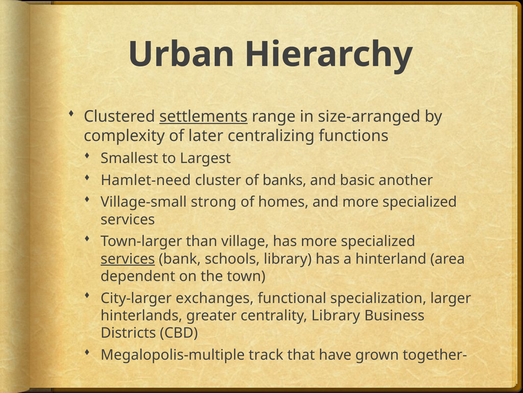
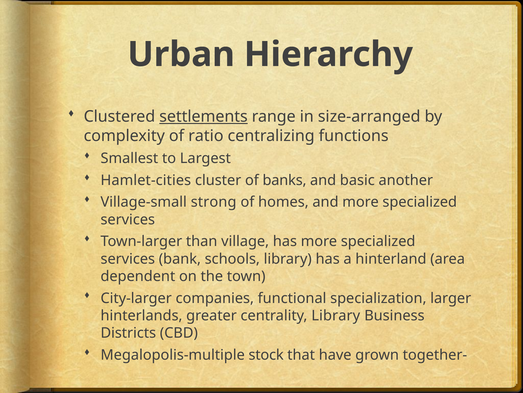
later: later -> ratio (206, 136)
Hamlet-need: Hamlet-need -> Hamlet-cities (146, 180)
services underline: present -> none (128, 258)
exchanges: exchanges -> companies (215, 298)
track: track -> stock (266, 354)
